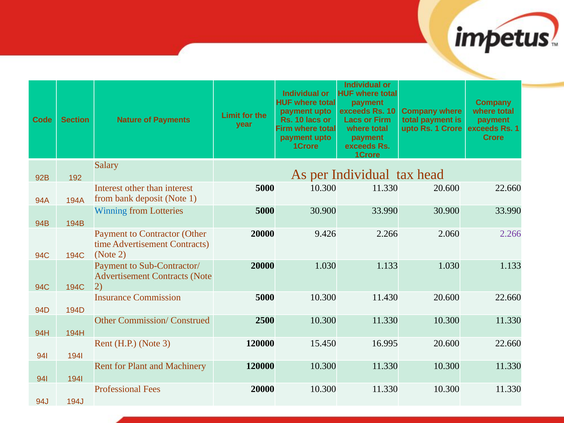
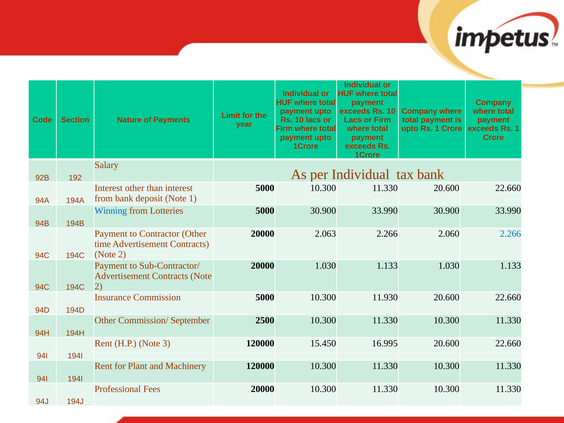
tax head: head -> bank (431, 174)
9.426: 9.426 -> 2.063 (325, 234)
2.266 colour: purple -> blue (511, 234)
11.430: 11.430 -> 11.930 (385, 298)
Construed: Construed -> September (190, 320)
